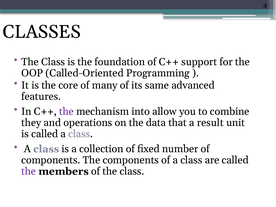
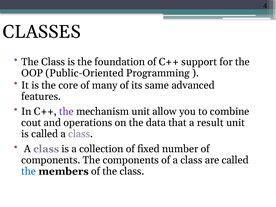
Called-Oriented: Called-Oriented -> Public-Oriented (85, 73)
mechanism into: into -> unit (141, 111)
they: they -> cout (31, 123)
the colour: purple -> blue (29, 171)
